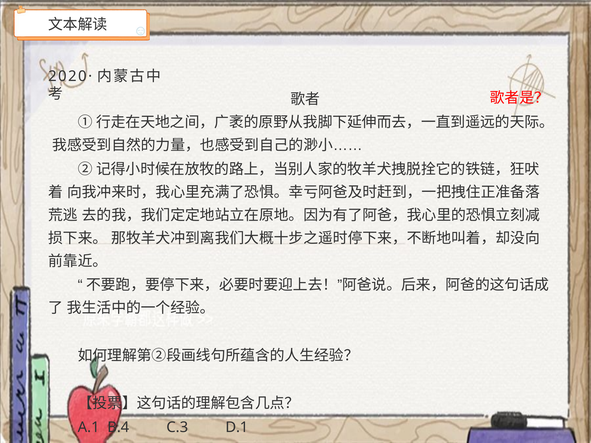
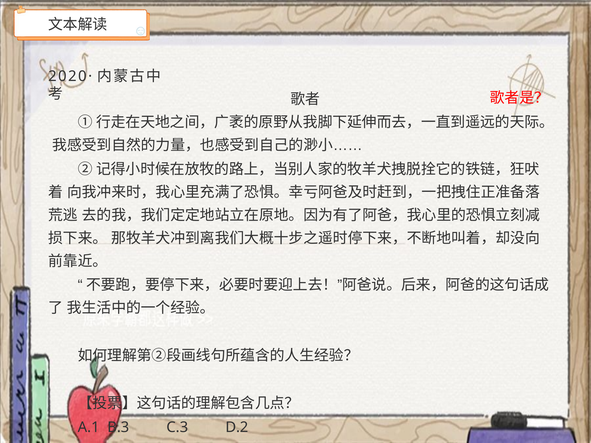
B.4: B.4 -> B.3 (118, 428)
D.1: D.1 -> D.2 (237, 428)
